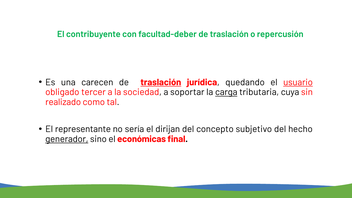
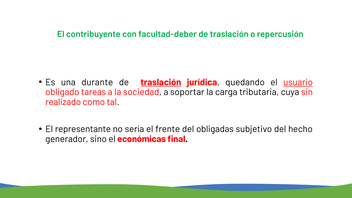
carecen: carecen -> durante (97, 82)
tercer: tercer -> tareas (94, 92)
carga underline: present -> none (226, 92)
dirijan: dirijan -> frente (168, 129)
concepto: concepto -> obligadas (215, 129)
generador underline: present -> none (67, 139)
